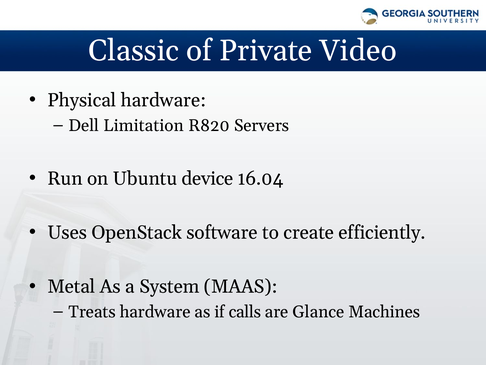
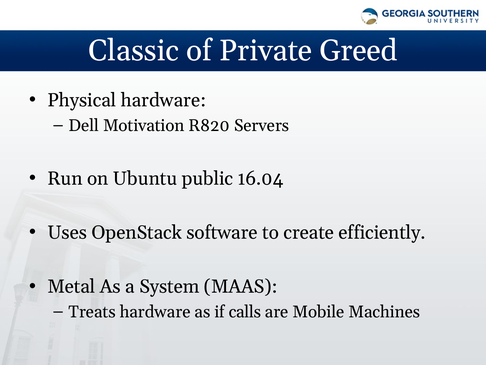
Video: Video -> Greed (358, 51)
Limitation: Limitation -> Motivation (144, 125)
device: device -> public (207, 178)
Glance: Glance -> Mobile (318, 311)
